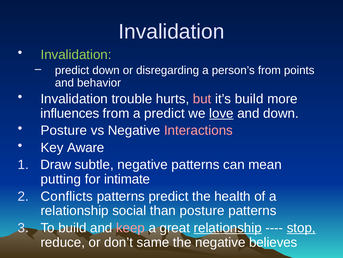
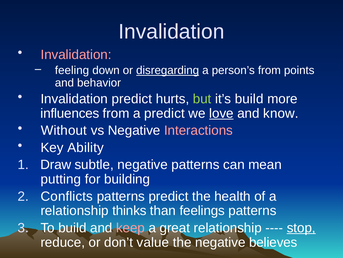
Invalidation colour: light green -> pink (76, 55)
predict: predict -> feeling (72, 70)
disregarding underline: none -> present (168, 70)
Invalidation trouble: trouble -> predict (132, 99)
but colour: pink -> light green (202, 99)
and down: down -> know (281, 113)
Posture: Posture -> Without (64, 130)
Aware: Aware -> Ability (86, 147)
intimate: intimate -> building (127, 179)
social: social -> thinks (129, 210)
than posture: posture -> feelings (202, 210)
relationship underline: present -> none (228, 227)
same: same -> value (153, 242)
